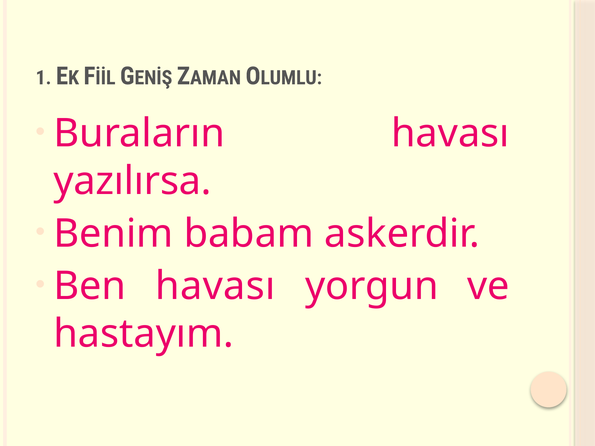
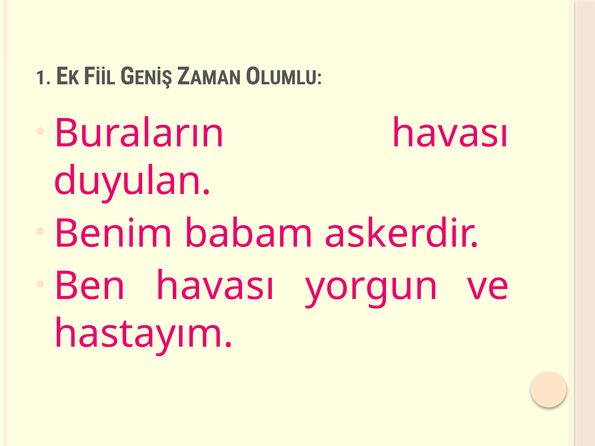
yazılırsa: yazılırsa -> duyulan (133, 181)
